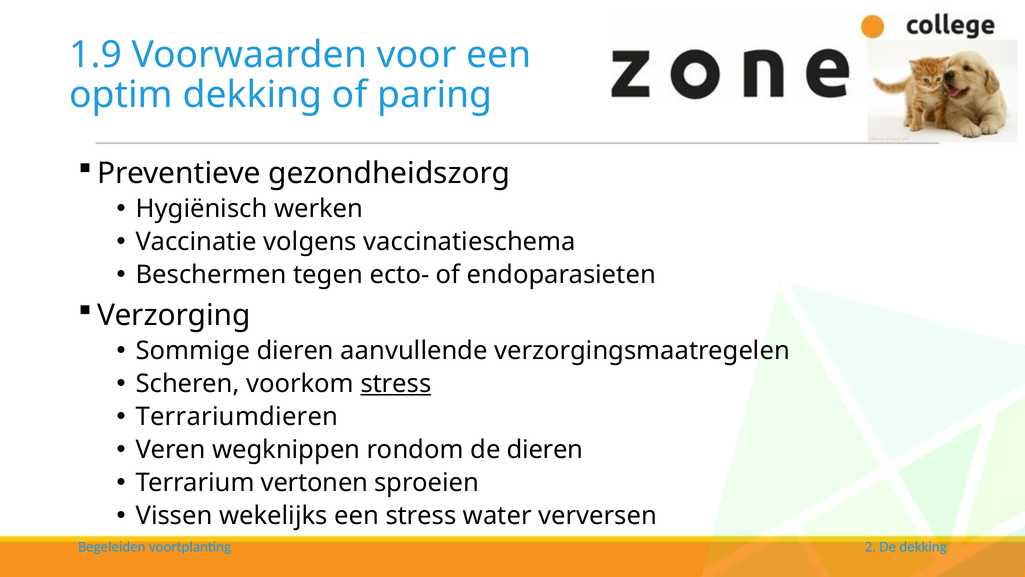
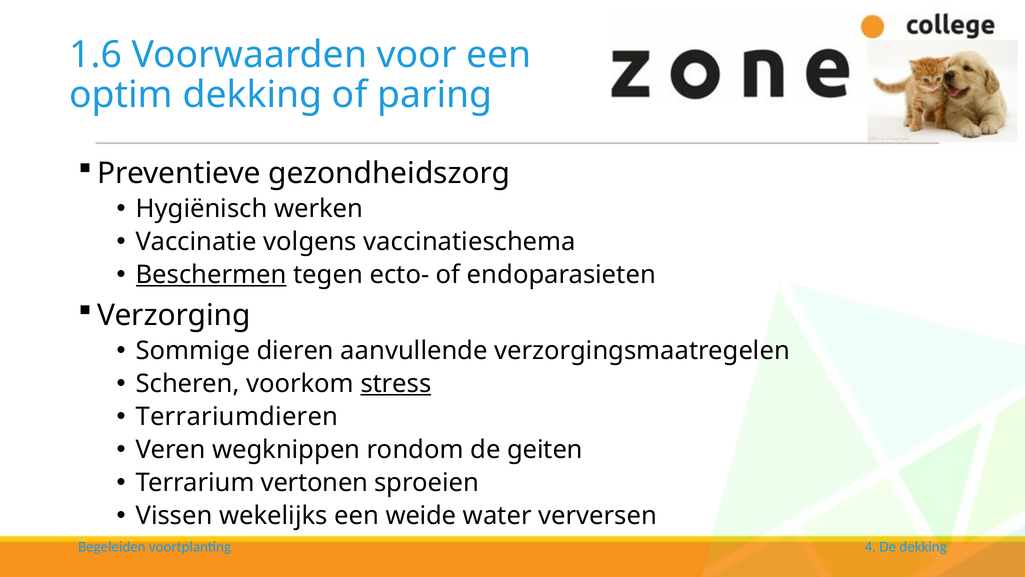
1.9: 1.9 -> 1.6 (96, 55)
Beschermen underline: none -> present (211, 275)
de dieren: dieren -> geiten (545, 449)
een stress: stress -> weide (421, 515)
2: 2 -> 4 (870, 546)
